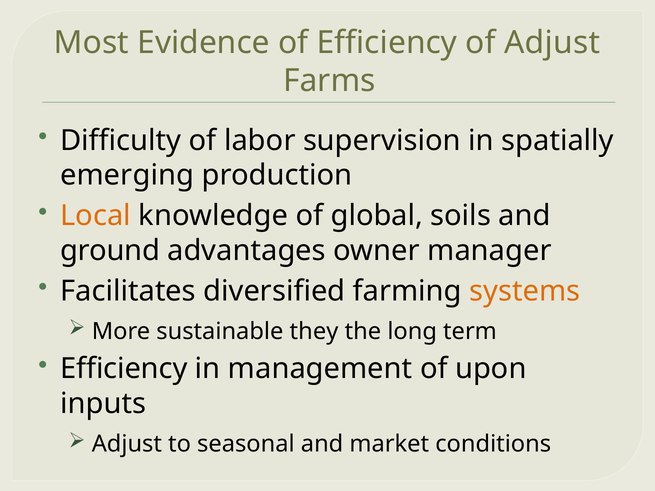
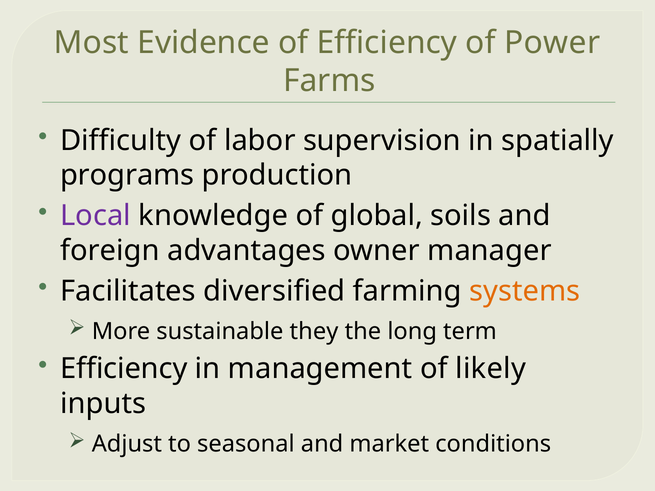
of Adjust: Adjust -> Power (552, 43)
emerging: emerging -> programs (127, 175)
Local colour: orange -> purple (96, 216)
ground: ground -> foreign (110, 251)
upon: upon -> likely (491, 369)
